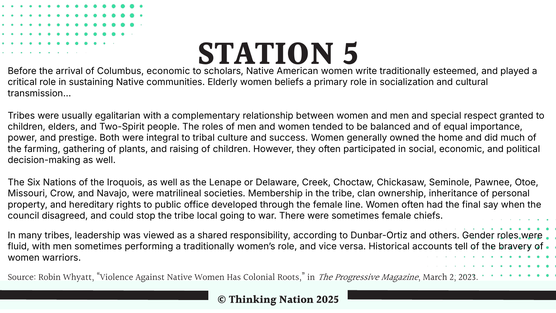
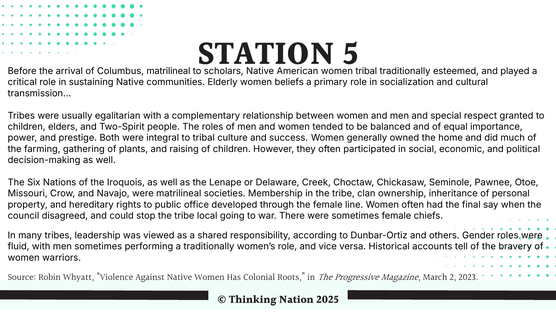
Columbus economic: economic -> matrilineal (168, 71)
write: write -> tribal (366, 71)
